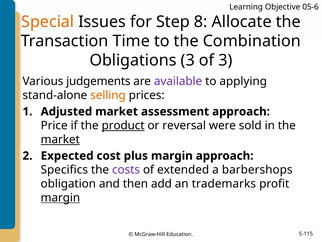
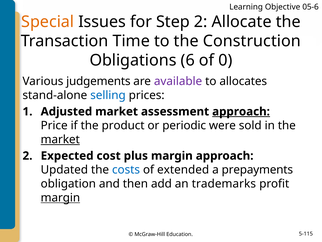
Step 8: 8 -> 2 (201, 22)
Combination: Combination -> Construction (252, 41)
Obligations 3: 3 -> 6 (188, 60)
of 3: 3 -> 0 (225, 60)
applying: applying -> allocates (243, 81)
selling colour: orange -> blue (108, 95)
approach underline: none -> present (241, 111)
product underline: present -> none (123, 125)
reversal: reversal -> periodic (184, 125)
Specifics: Specifics -> Updated (64, 169)
costs colour: purple -> blue (126, 169)
barbershops: barbershops -> prepayments (257, 169)
